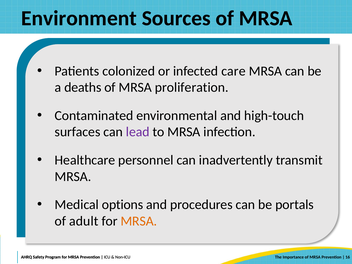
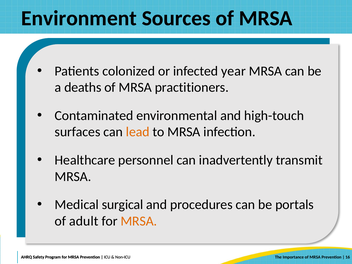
care: care -> year (233, 71)
proliferation: proliferation -> practitioners (192, 87)
lead colour: purple -> orange (138, 132)
options: options -> surgical (123, 205)
